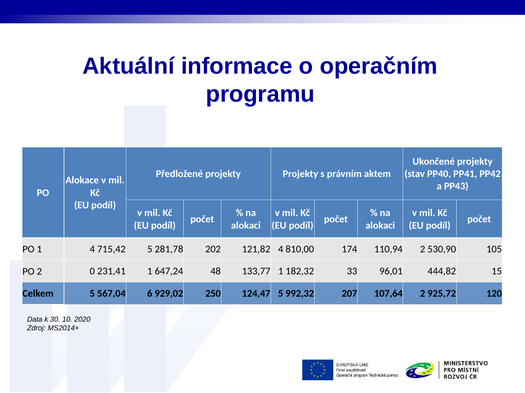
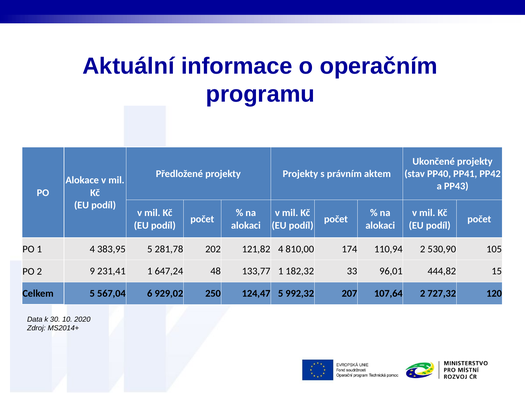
715,42: 715,42 -> 383,95 (111, 249)
0: 0 -> 9 (92, 272)
925,72: 925,72 -> 727,32 (442, 294)
